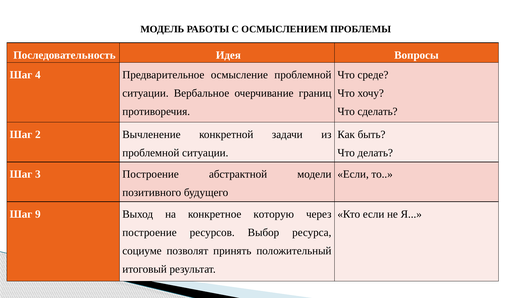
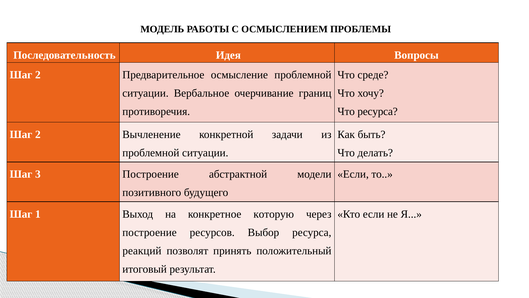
4: 4 -> 2 (38, 75)
Что сделать: сделать -> ресурса (378, 111)
9: 9 -> 1 (38, 214)
социуме: социуме -> реакций (142, 250)
